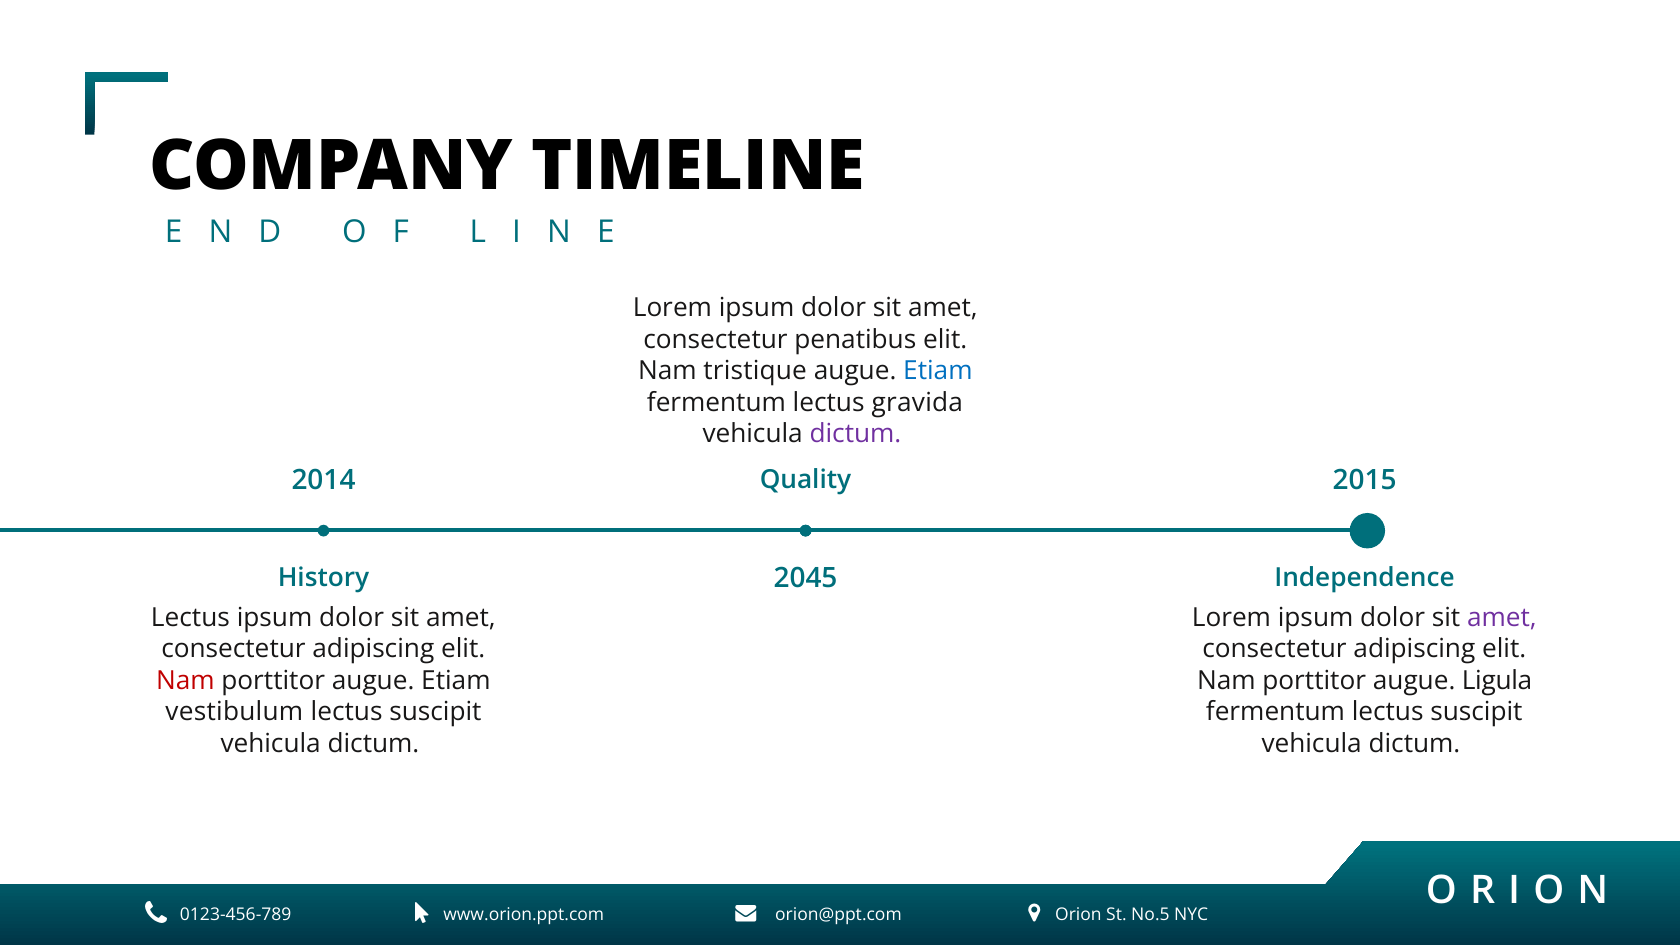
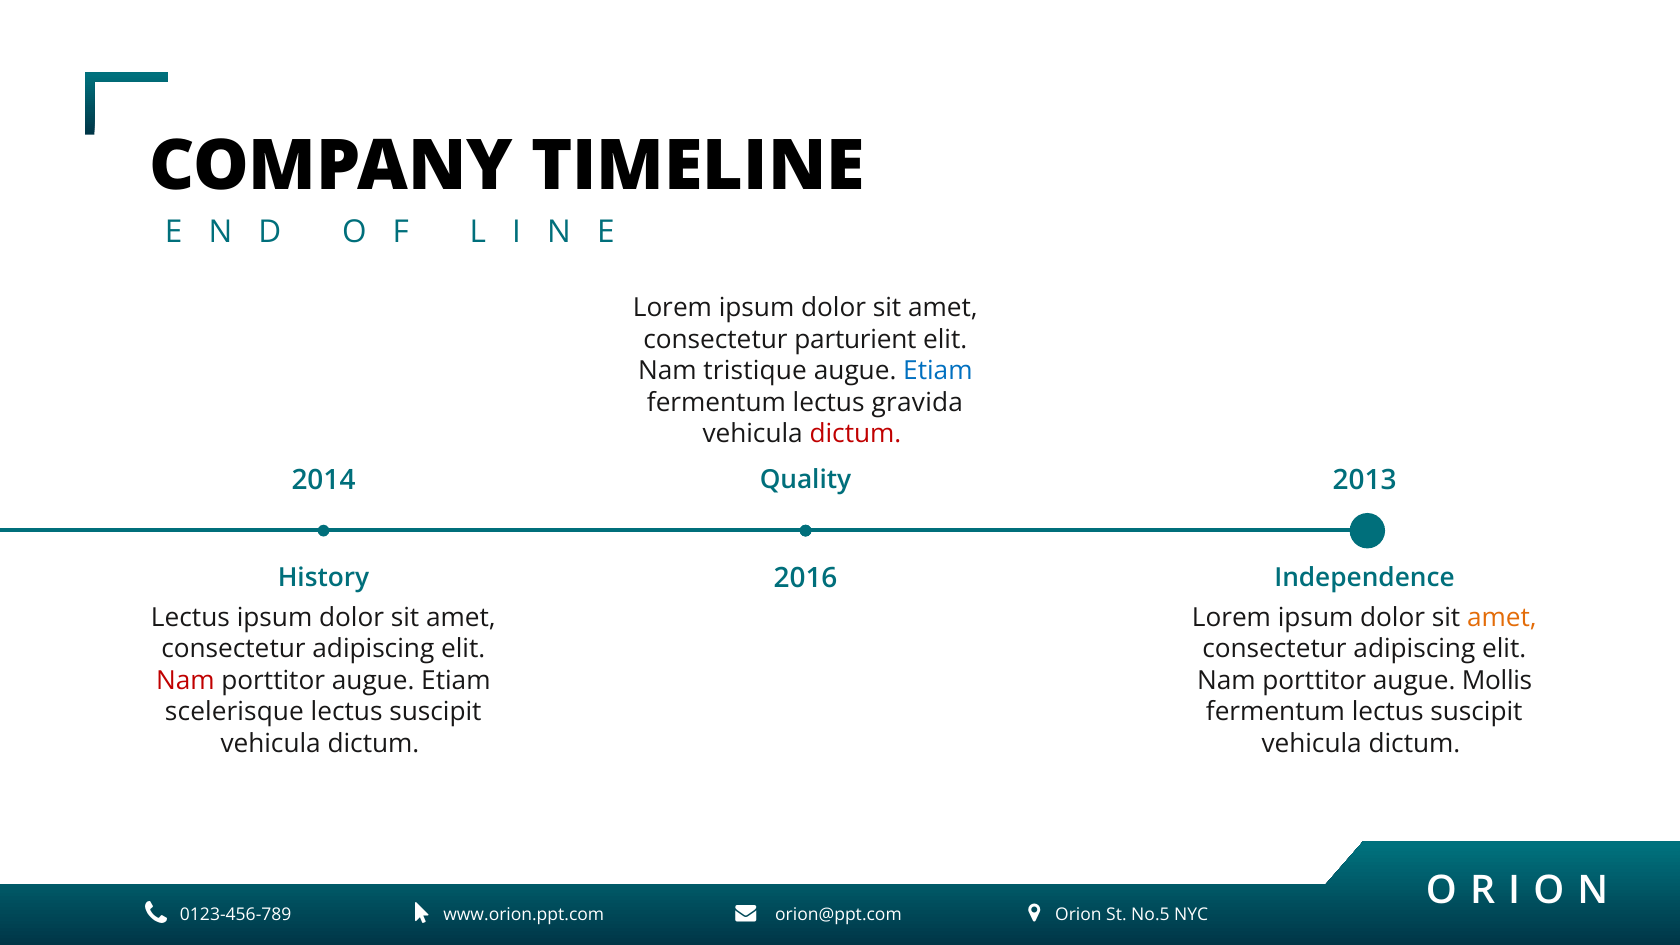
penatibus: penatibus -> parturient (855, 340)
dictum colour: purple -> red (855, 434)
2015: 2015 -> 2013 (1365, 480)
2045: 2045 -> 2016 (805, 578)
amet colour: purple -> orange (1502, 617)
Ligula: Ligula -> Mollis (1497, 680)
vestibulum: vestibulum -> scelerisque (234, 712)
